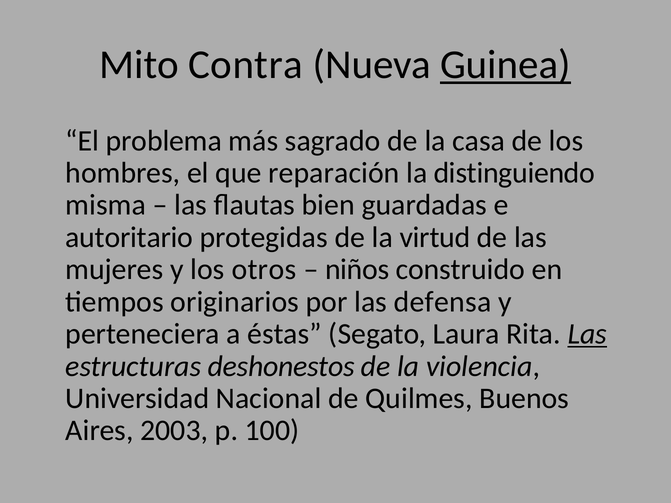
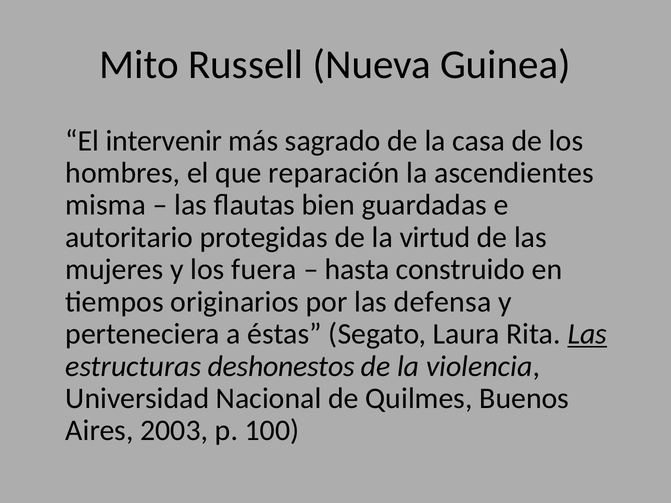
Contra: Contra -> Russell (246, 65)
Guinea underline: present -> none (505, 65)
problema: problema -> intervenir (164, 141)
distinguiendo: distinguiendo -> ascendientes (514, 173)
otros: otros -> fuera (264, 270)
niños: niños -> hasta (357, 270)
